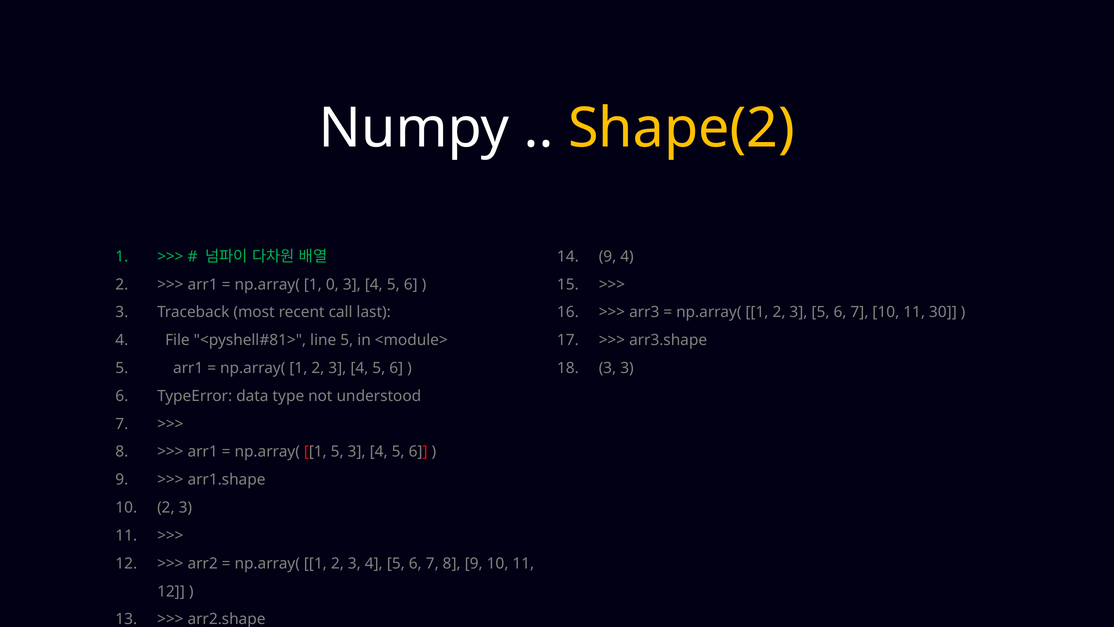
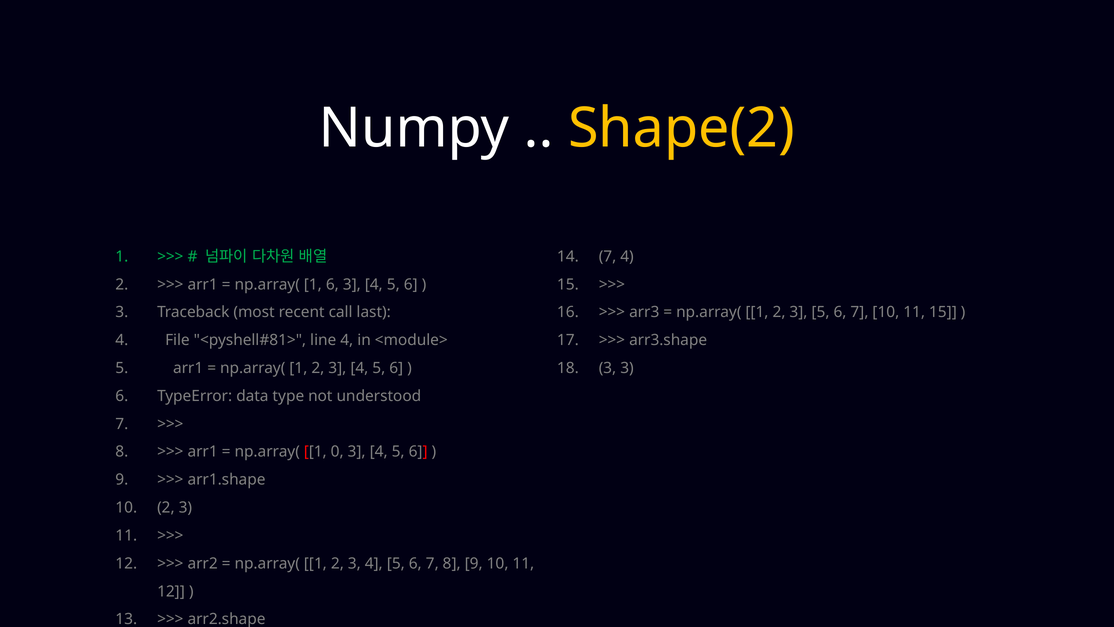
9: 9 -> 7 (608, 256)
1 0: 0 -> 6 (332, 284)
11 30: 30 -> 15 (943, 312)
line 5: 5 -> 4 (347, 340)
1 5: 5 -> 0 (337, 452)
